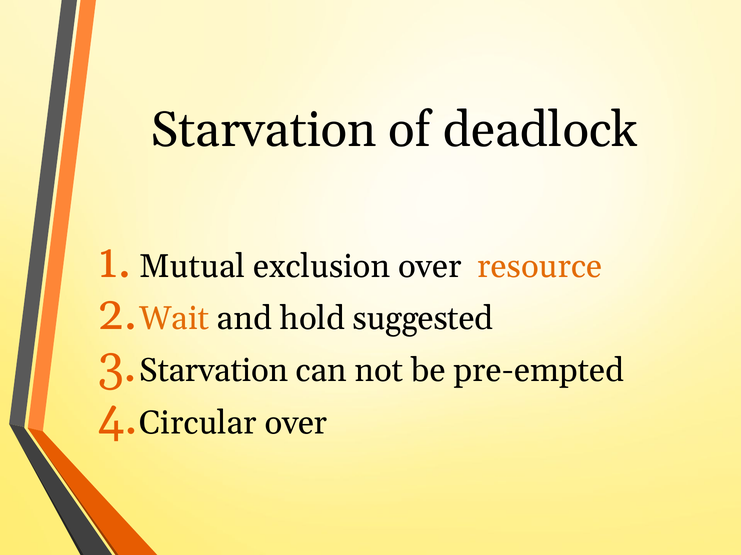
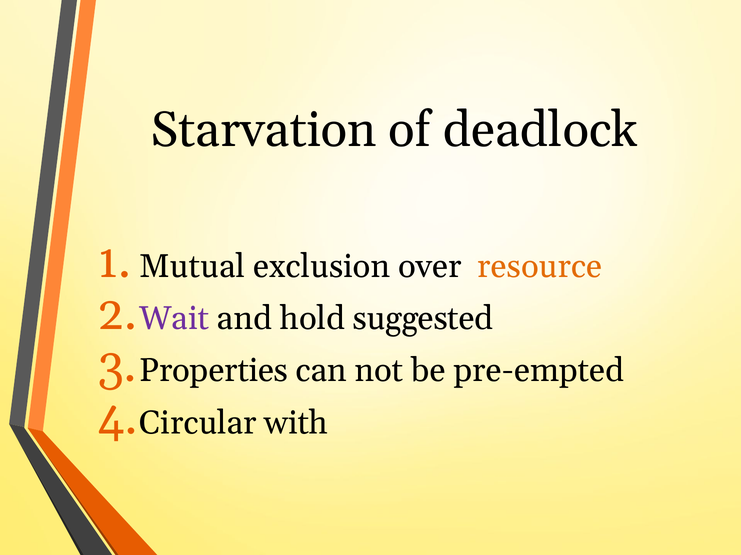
Wait colour: orange -> purple (174, 319)
Starvation: Starvation -> Properties (214, 371)
Circular over: over -> with (296, 423)
